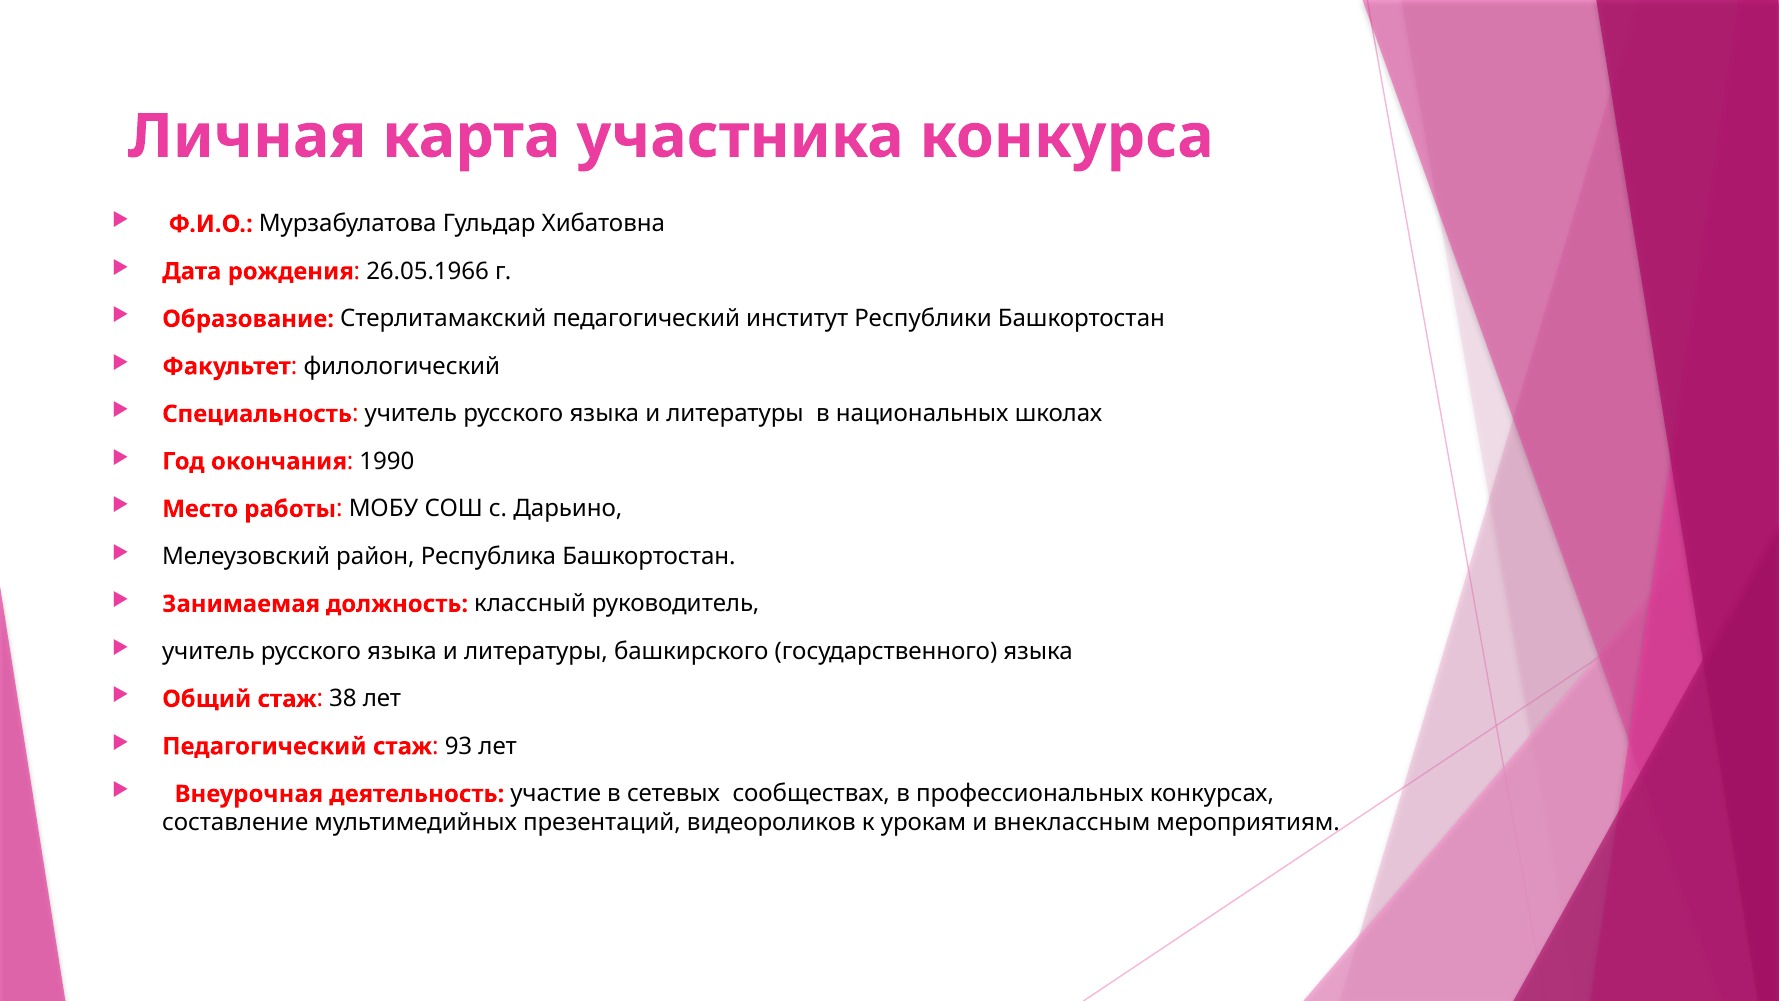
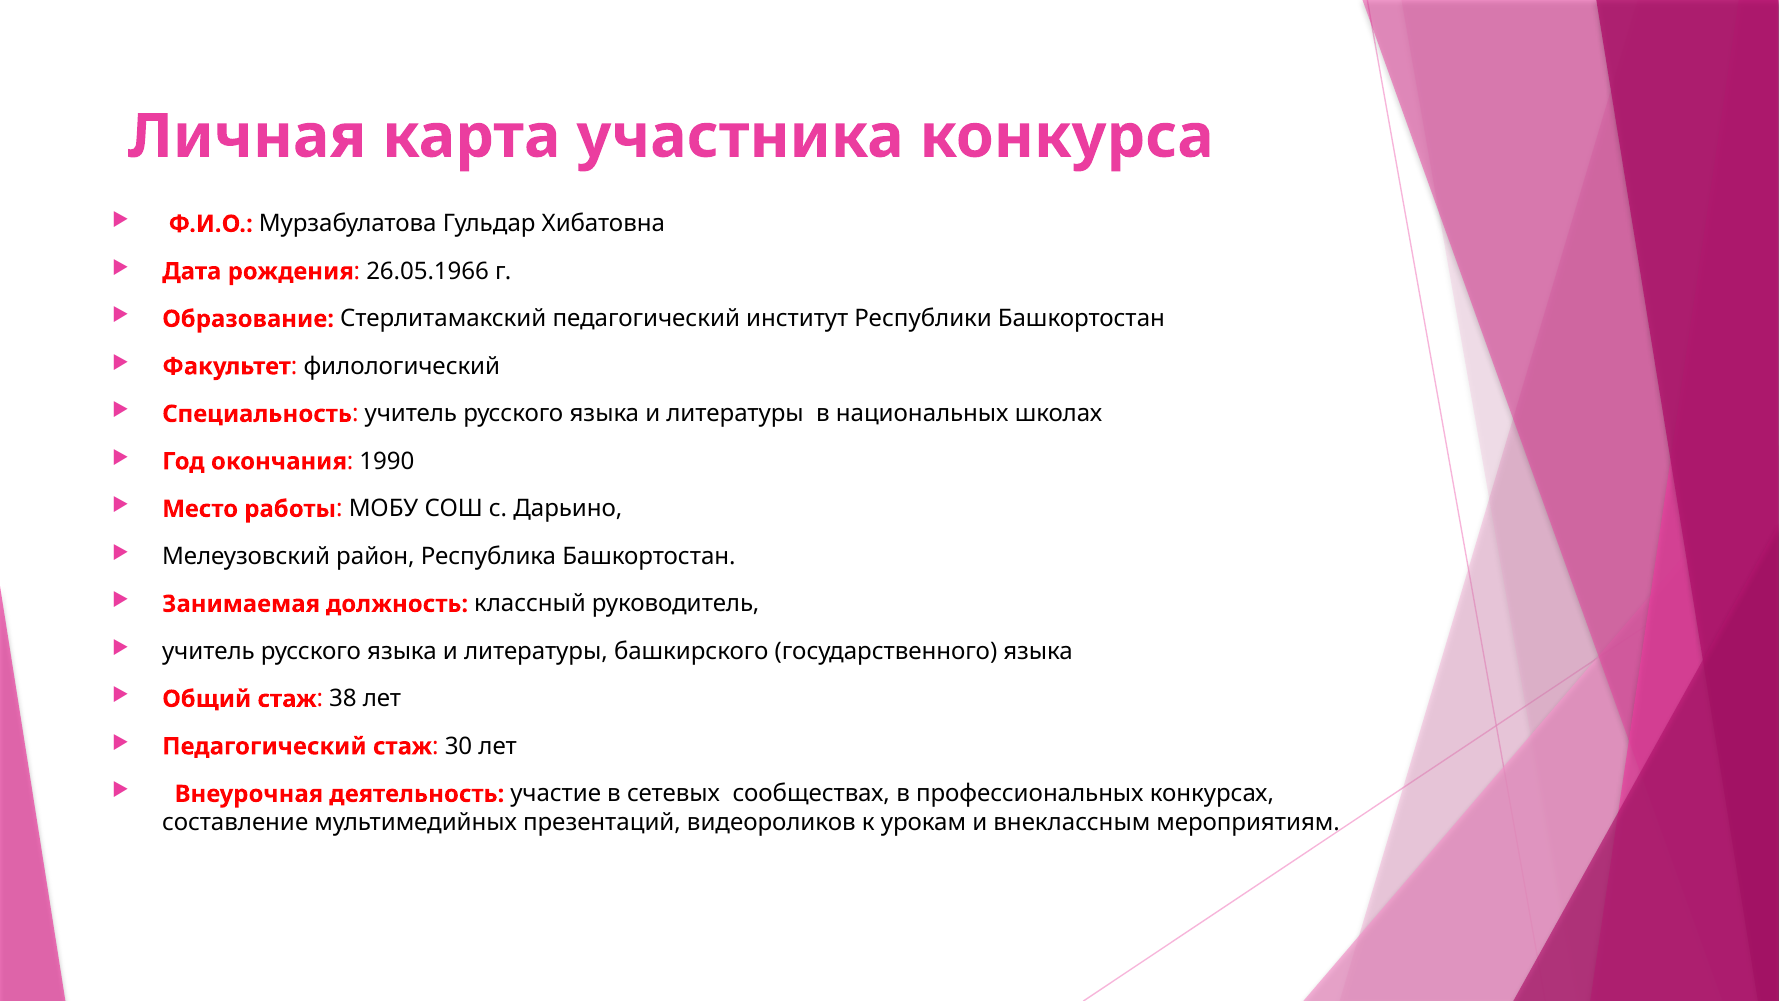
93: 93 -> 30 (459, 746)
